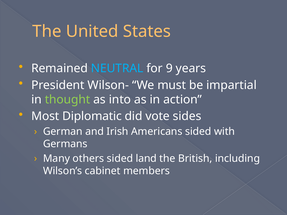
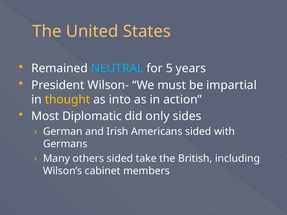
9: 9 -> 5 (169, 69)
thought colour: light green -> yellow (67, 100)
vote: vote -> only (158, 116)
land: land -> take (146, 159)
